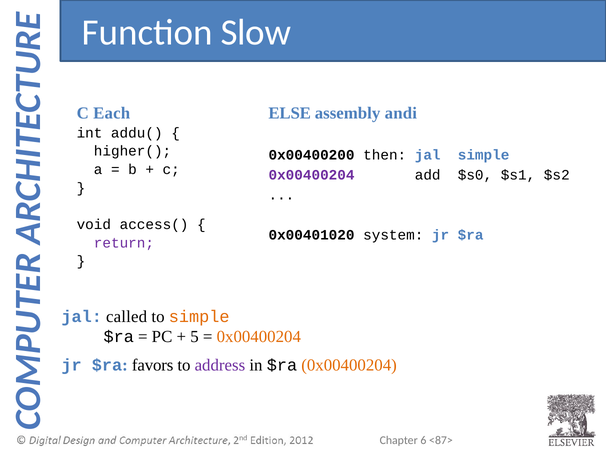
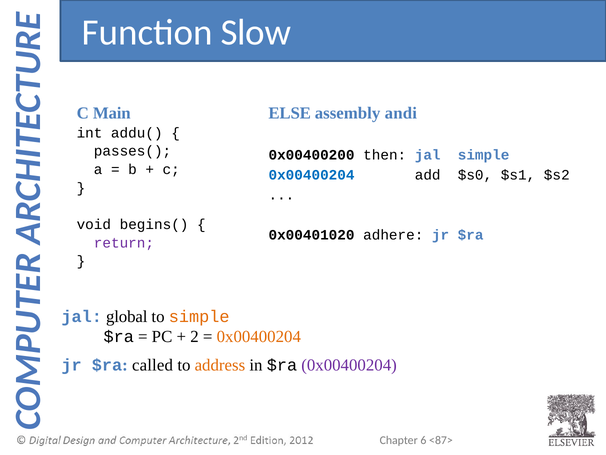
Each: Each -> Main (112, 113)
higher(: higher( -> passes( (133, 151)
0x00400204 colour: purple -> blue (312, 175)
access(: access( -> begins( (154, 224)
system: system -> adhere (393, 235)
called: called -> global (127, 316)
5: 5 -> 2 (194, 336)
favors: favors -> called (152, 365)
address colour: purple -> orange (220, 365)
0x00400204 colour: orange -> purple (349, 365)
